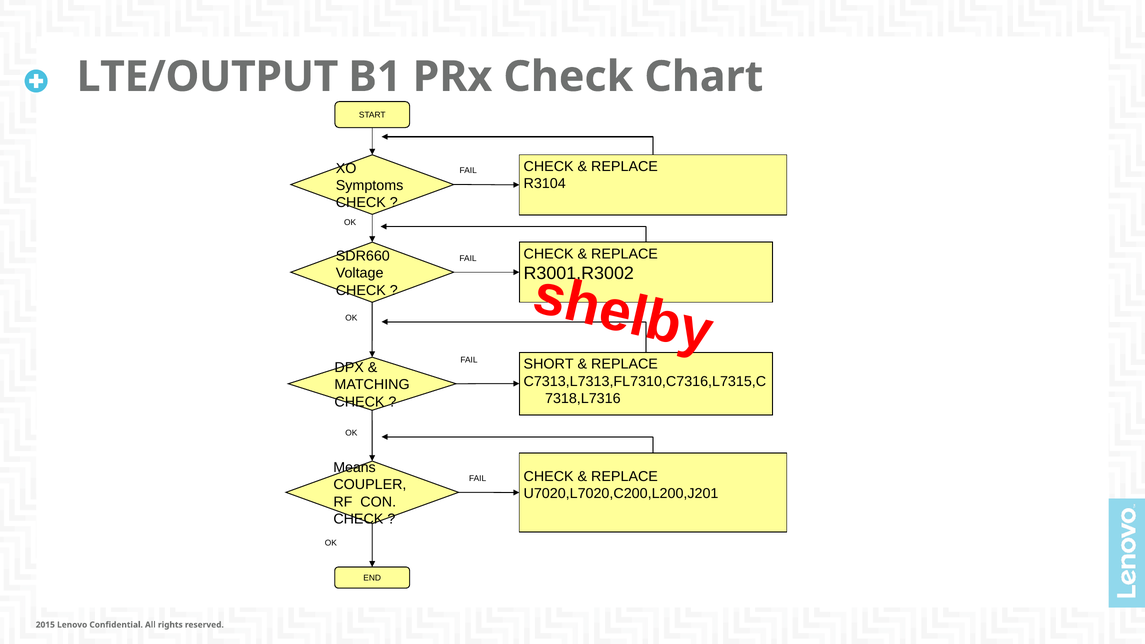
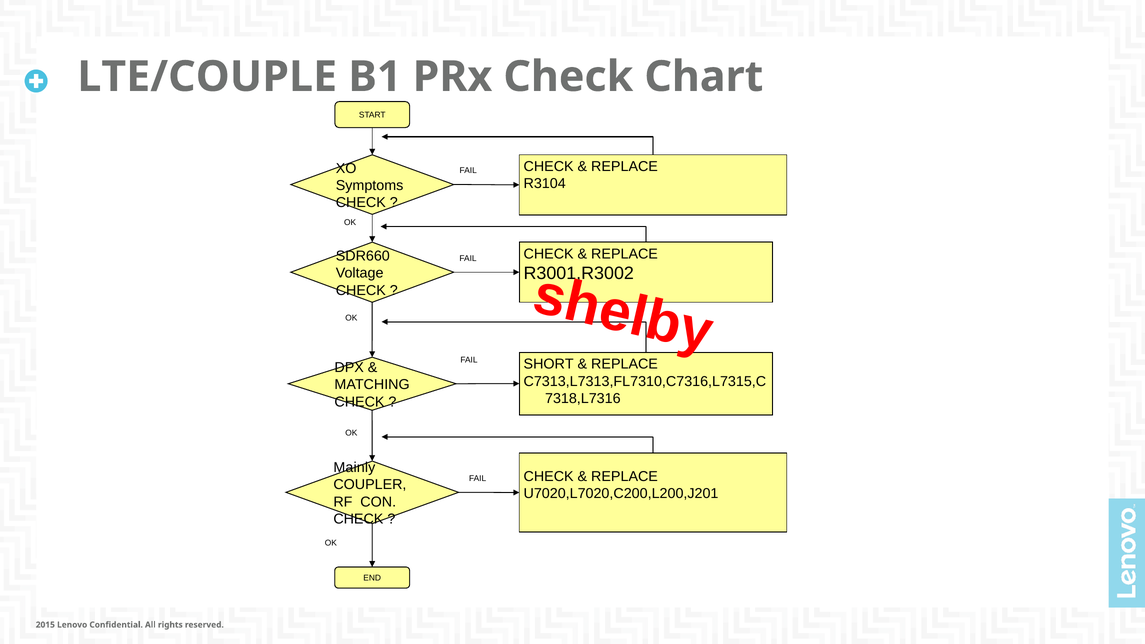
LTE/OUTPUT: LTE/OUTPUT -> LTE/COUPLE (207, 77)
Means: Means -> Mainly (354, 468)
